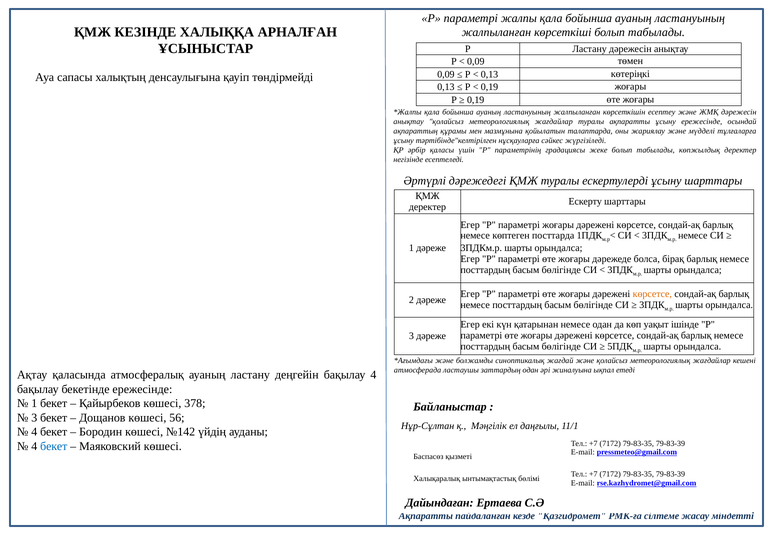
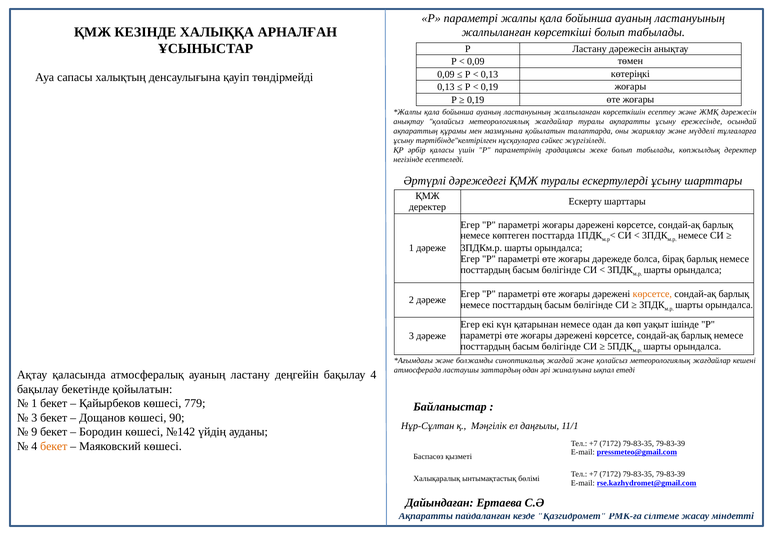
бекетінде ережесінде: ережесінде -> қойылатын (142, 389)
378: 378 -> 779 (195, 404)
56: 56 -> 90 (177, 418)
4: 4 -> 9 (34, 432)
бекет colour: blue -> orange (54, 446)
